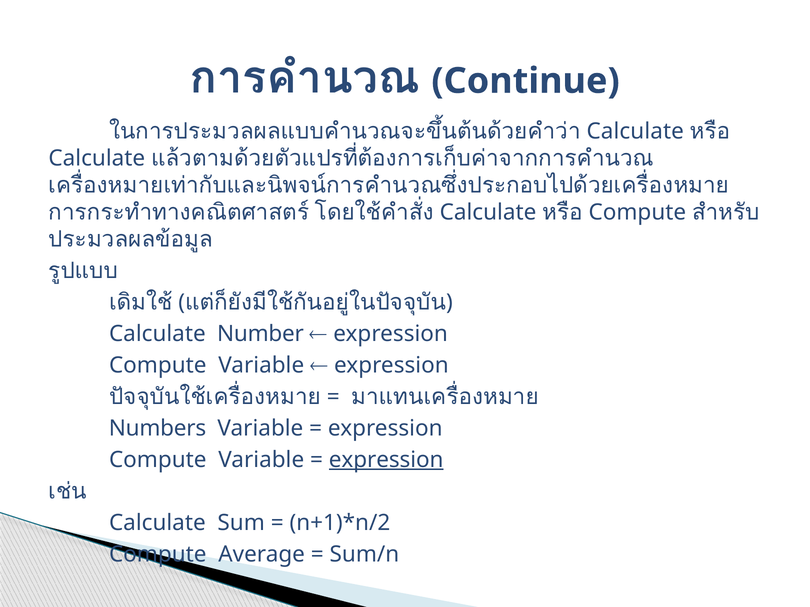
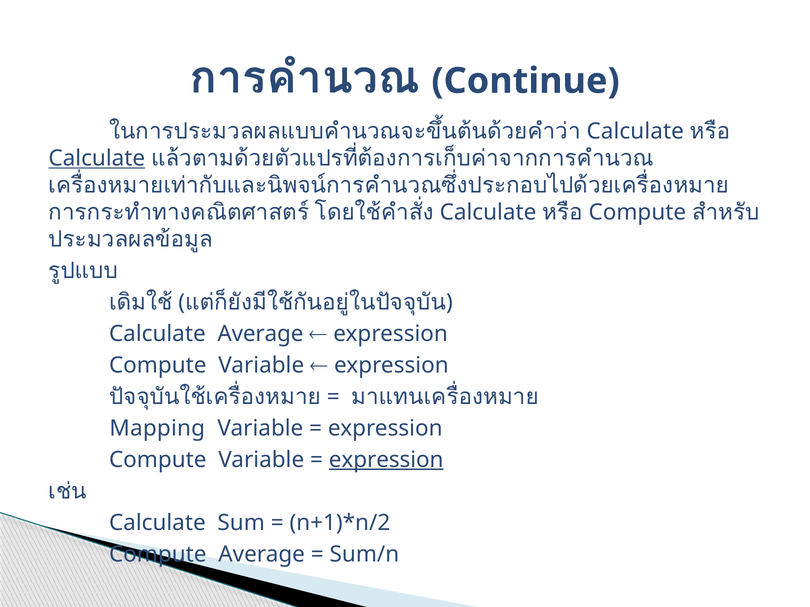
Calculate underline: none -> present (97, 158)
Calculate Number: Number -> Average (260, 334)
Numbers: Numbers -> Mapping (157, 429)
